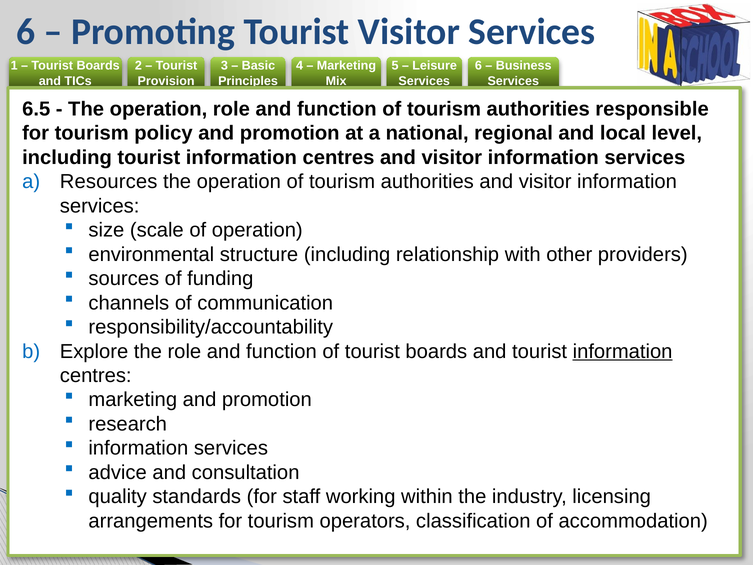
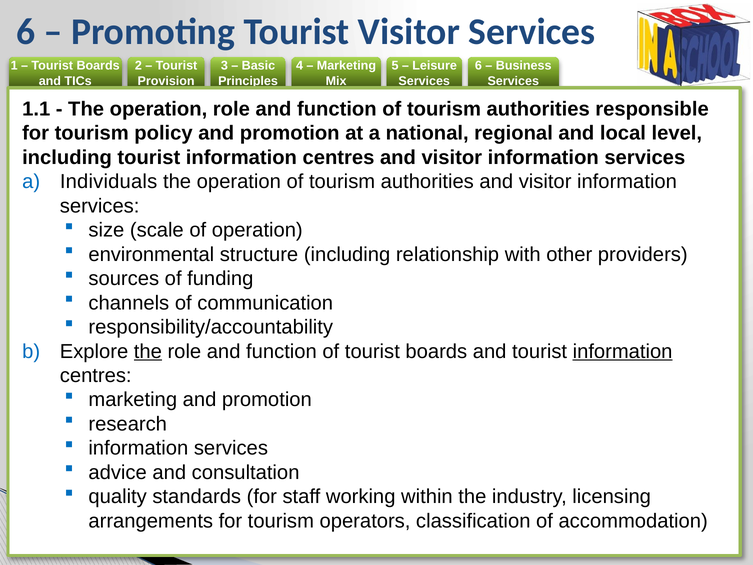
6.5: 6.5 -> 1.1 (36, 109)
Resources: Resources -> Individuals (109, 182)
the underline: none -> present (148, 351)
